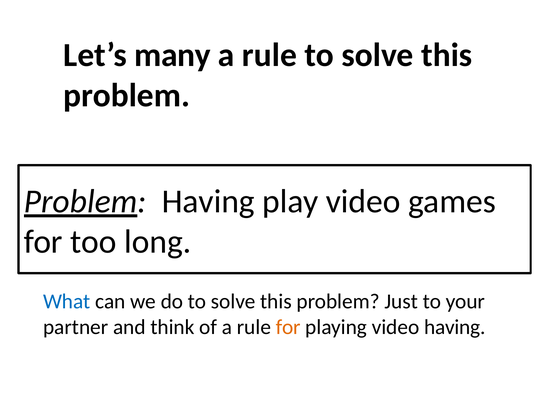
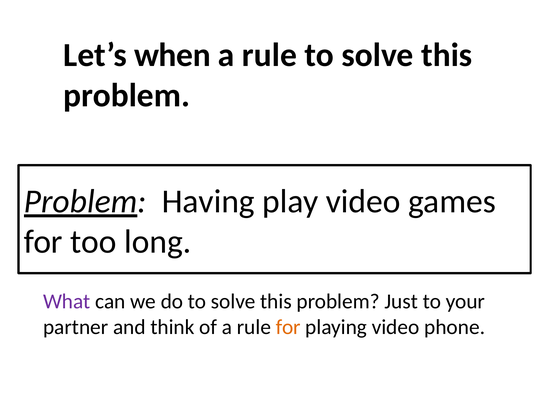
many: many -> when (172, 55)
What colour: blue -> purple (67, 301)
video having: having -> phone (455, 327)
